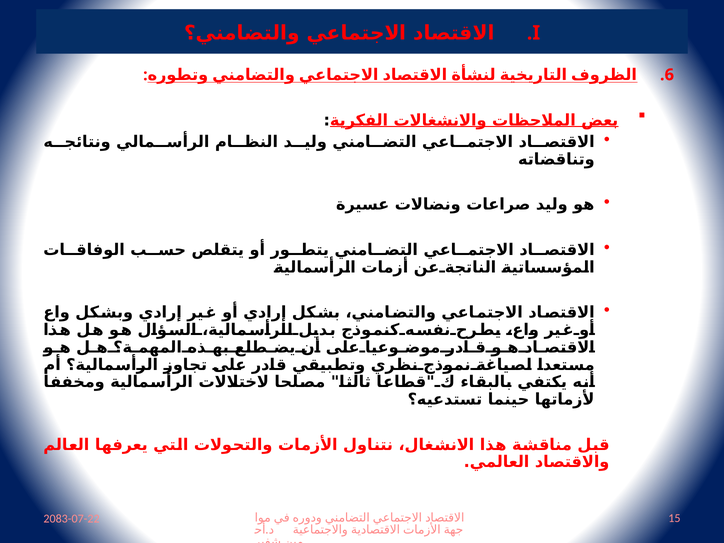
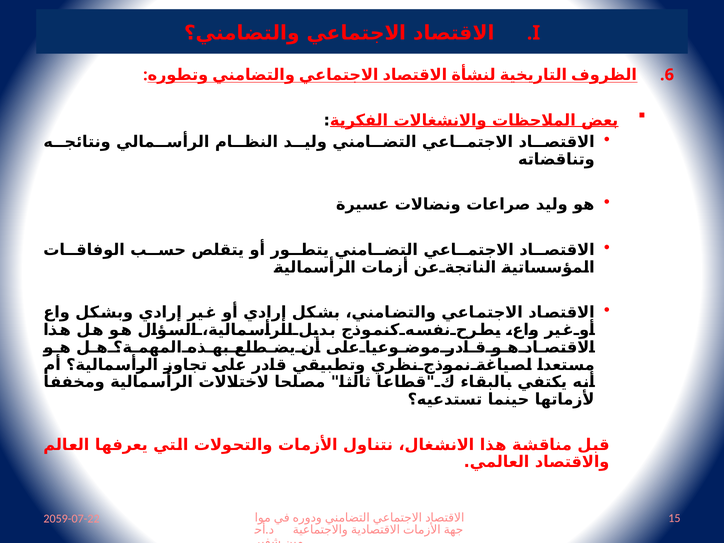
2083-07-22: 2083-07-22 -> 2059-07-22 (72, 519)
